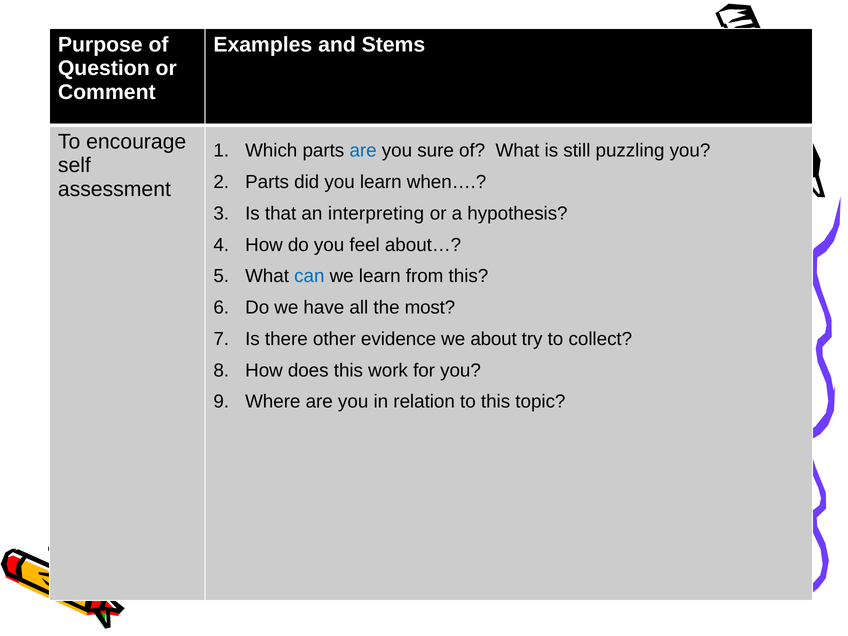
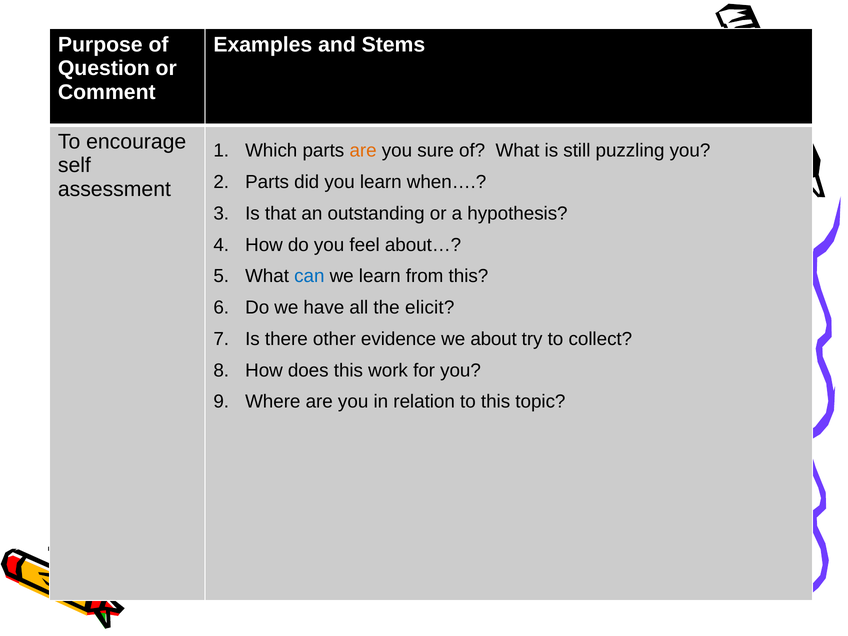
are colour: blue -> orange (363, 151)
interpreting: interpreting -> outstanding (376, 213)
most: most -> elicit (430, 308)
